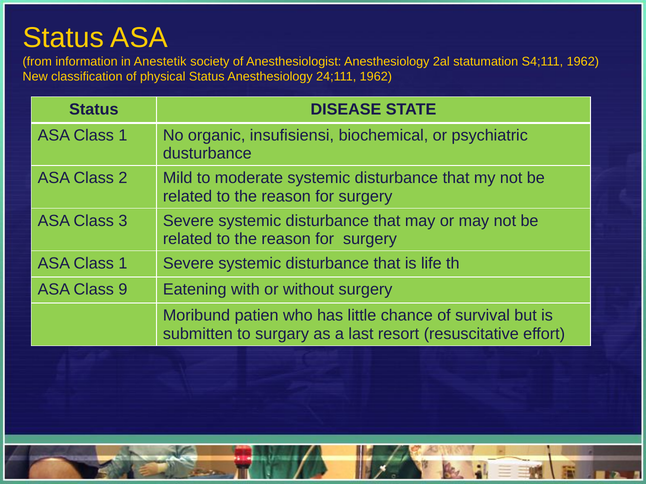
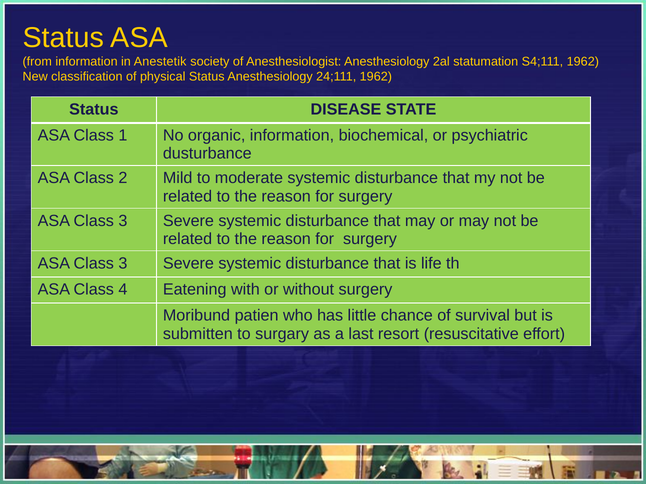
organic insufisiensi: insufisiensi -> information (292, 136)
1: 1 -> 3 (123, 264)
9: 9 -> 4 (123, 290)
